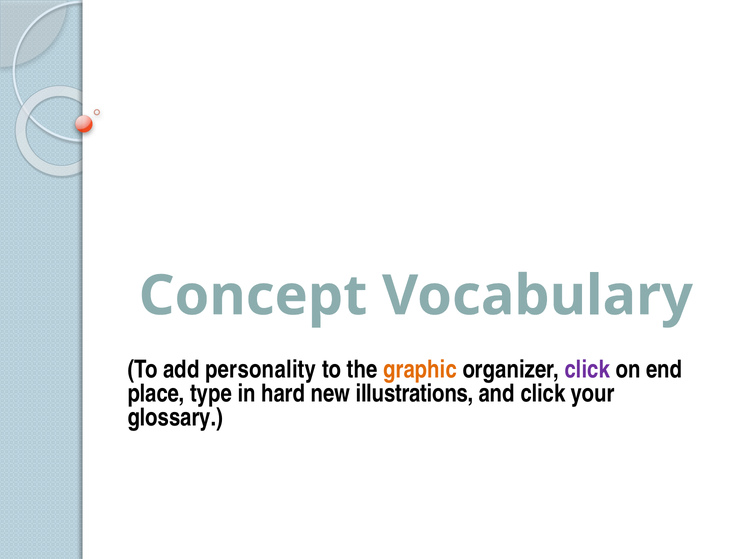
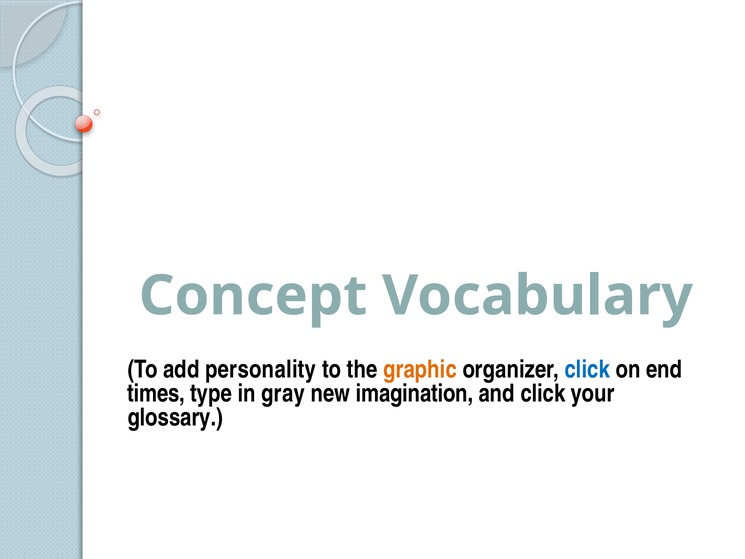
click colour: purple -> blue (587, 370)
place: place -> times (156, 393)
hard: hard -> gray (283, 393)
illustrations: illustrations -> imagination (415, 393)
